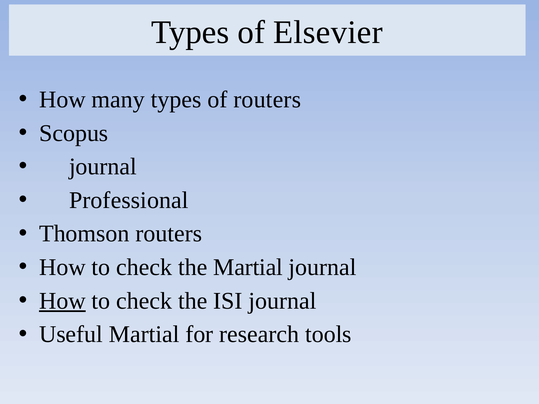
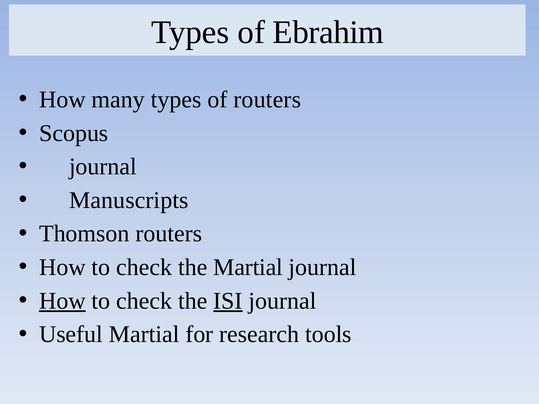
Elsevier: Elsevier -> Ebrahim (328, 32)
Professional: Professional -> Manuscripts (129, 200)
ISI underline: none -> present (228, 301)
